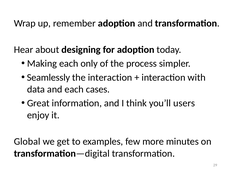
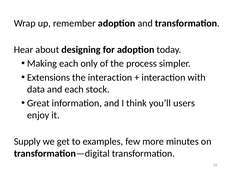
Seamlessly: Seamlessly -> Extensions (48, 78)
cases: cases -> stock (98, 89)
Global: Global -> Supply (27, 142)
